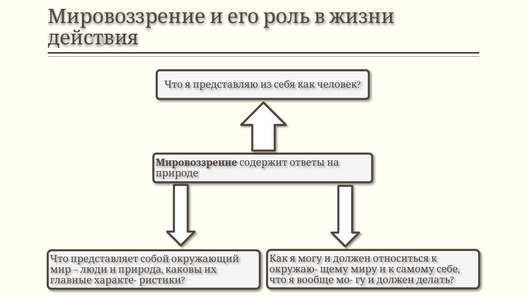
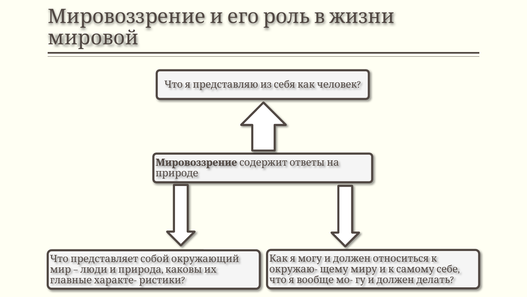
действия: действия -> мировой (93, 38)
